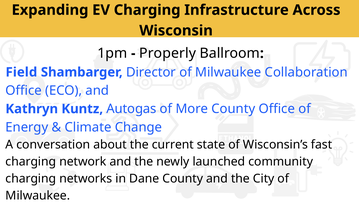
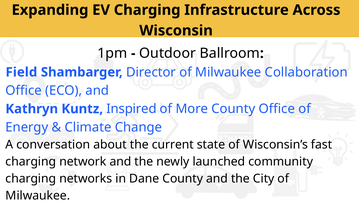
Properly: Properly -> Outdoor (168, 53)
Autogas: Autogas -> Inspired (131, 109)
